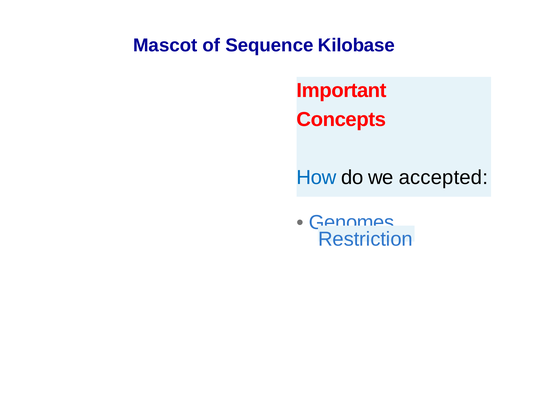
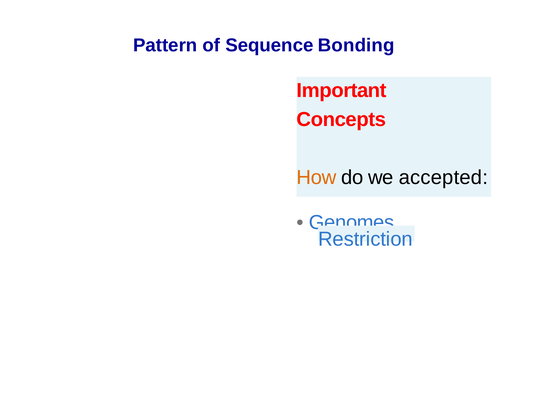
Mascot: Mascot -> Pattern (165, 45)
Kilobase: Kilobase -> Bonding (356, 45)
How colour: blue -> orange (317, 178)
